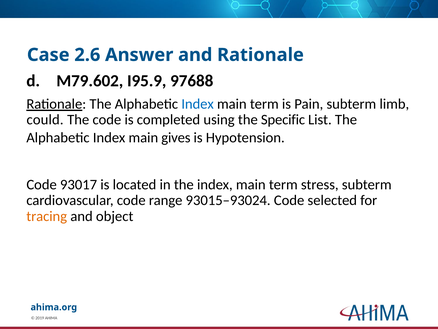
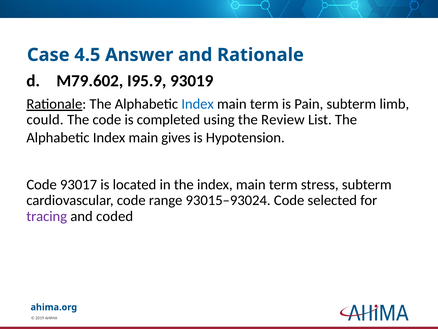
2.6: 2.6 -> 4.5 (87, 55)
97688: 97688 -> 93019 (192, 81)
Specific: Specific -> Review (283, 120)
tracing colour: orange -> purple (47, 216)
object: object -> coded (115, 216)
